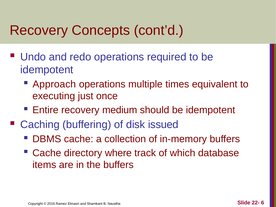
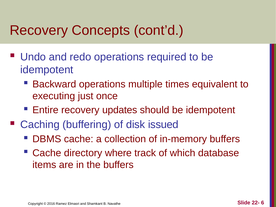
Approach: Approach -> Backward (54, 84)
medium: medium -> updates (120, 110)
